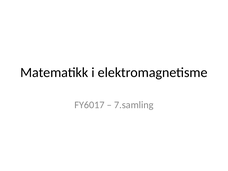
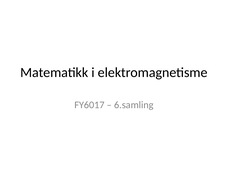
7.samling: 7.samling -> 6.samling (134, 105)
